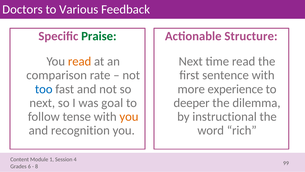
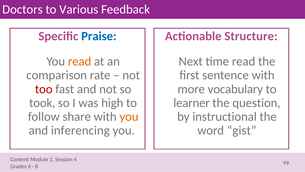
Praise colour: green -> blue (99, 36)
too colour: blue -> red (44, 89)
experience: experience -> vocabulary (235, 89)
next: next -> took (42, 103)
goal: goal -> high (112, 103)
deeper: deeper -> learner (192, 103)
dilemma: dilemma -> question (256, 103)
tense: tense -> share (77, 116)
recognition: recognition -> inferencing (80, 130)
rich: rich -> gist (242, 130)
